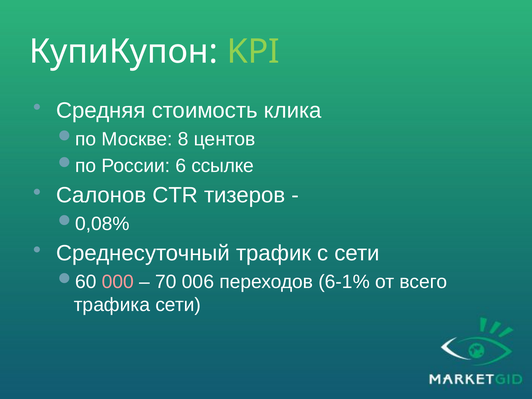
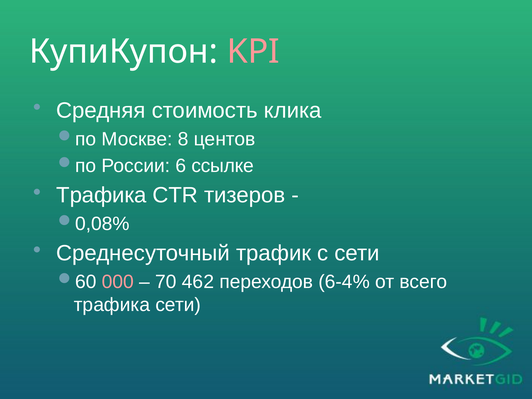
KPI colour: light green -> pink (253, 52)
Салонов: Салонов -> Трафика (101, 195)
006: 006 -> 462 (198, 282)
6-1%: 6-1% -> 6-4% (344, 282)
